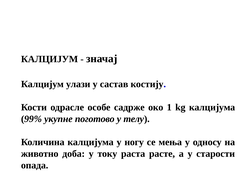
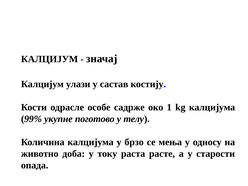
ногу: ногу -> брзо (134, 142)
